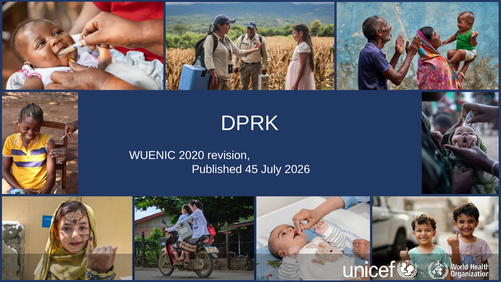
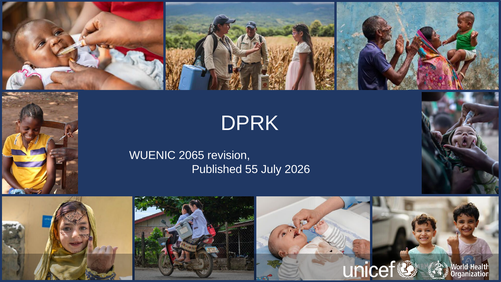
2020: 2020 -> 2065 (192, 155)
45: 45 -> 55 (252, 169)
